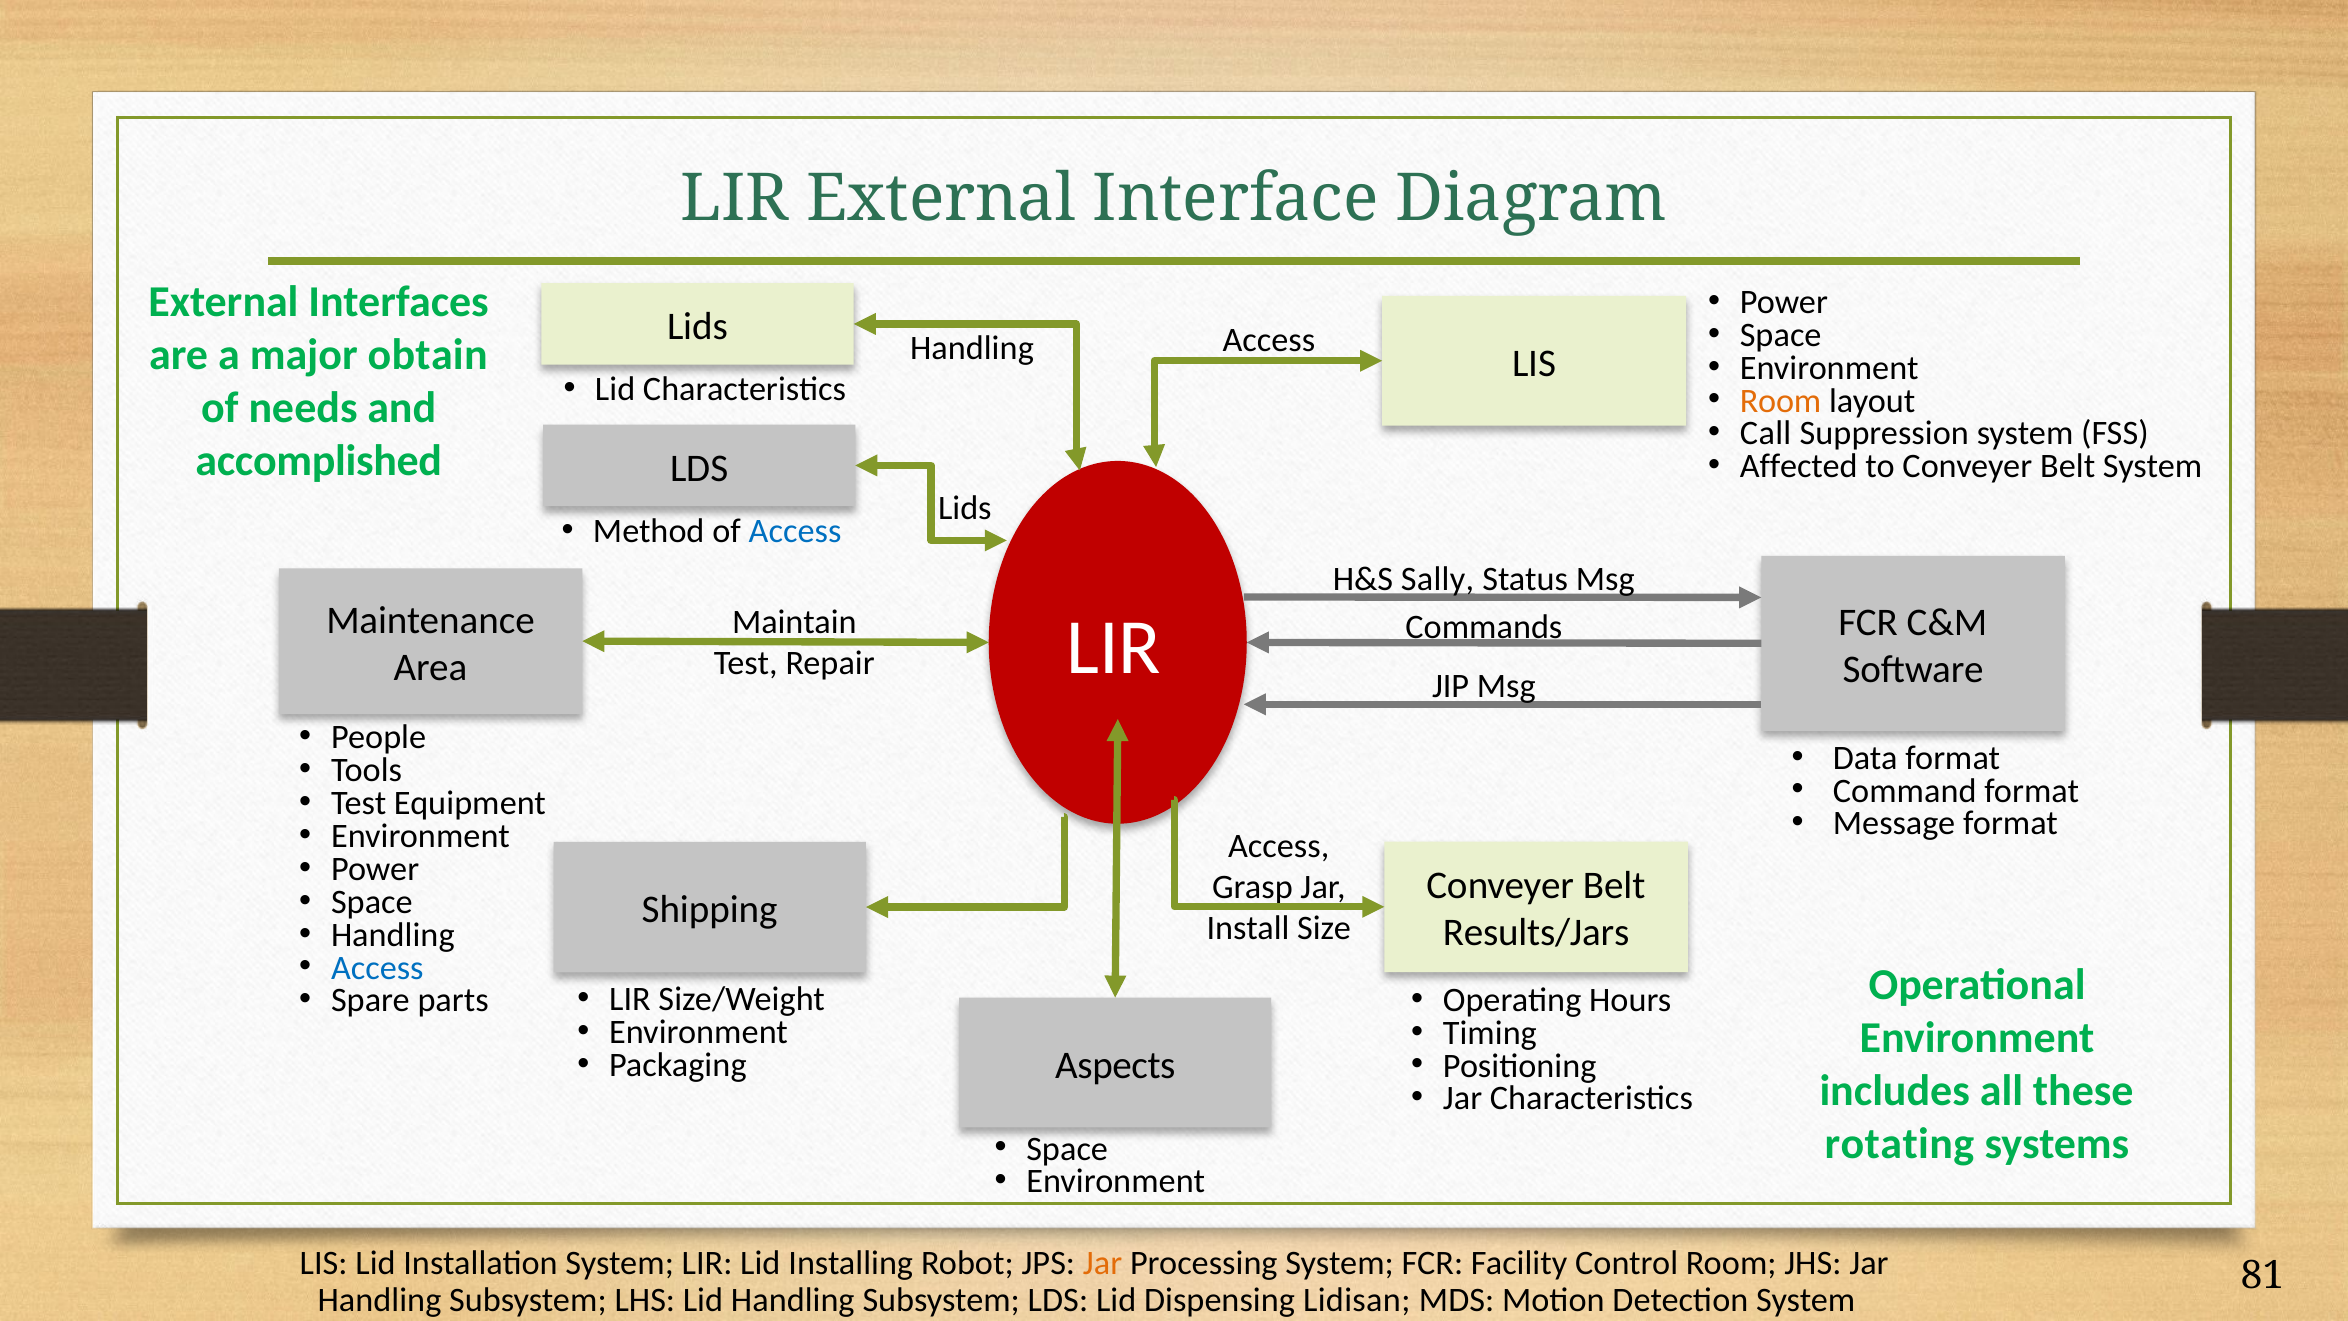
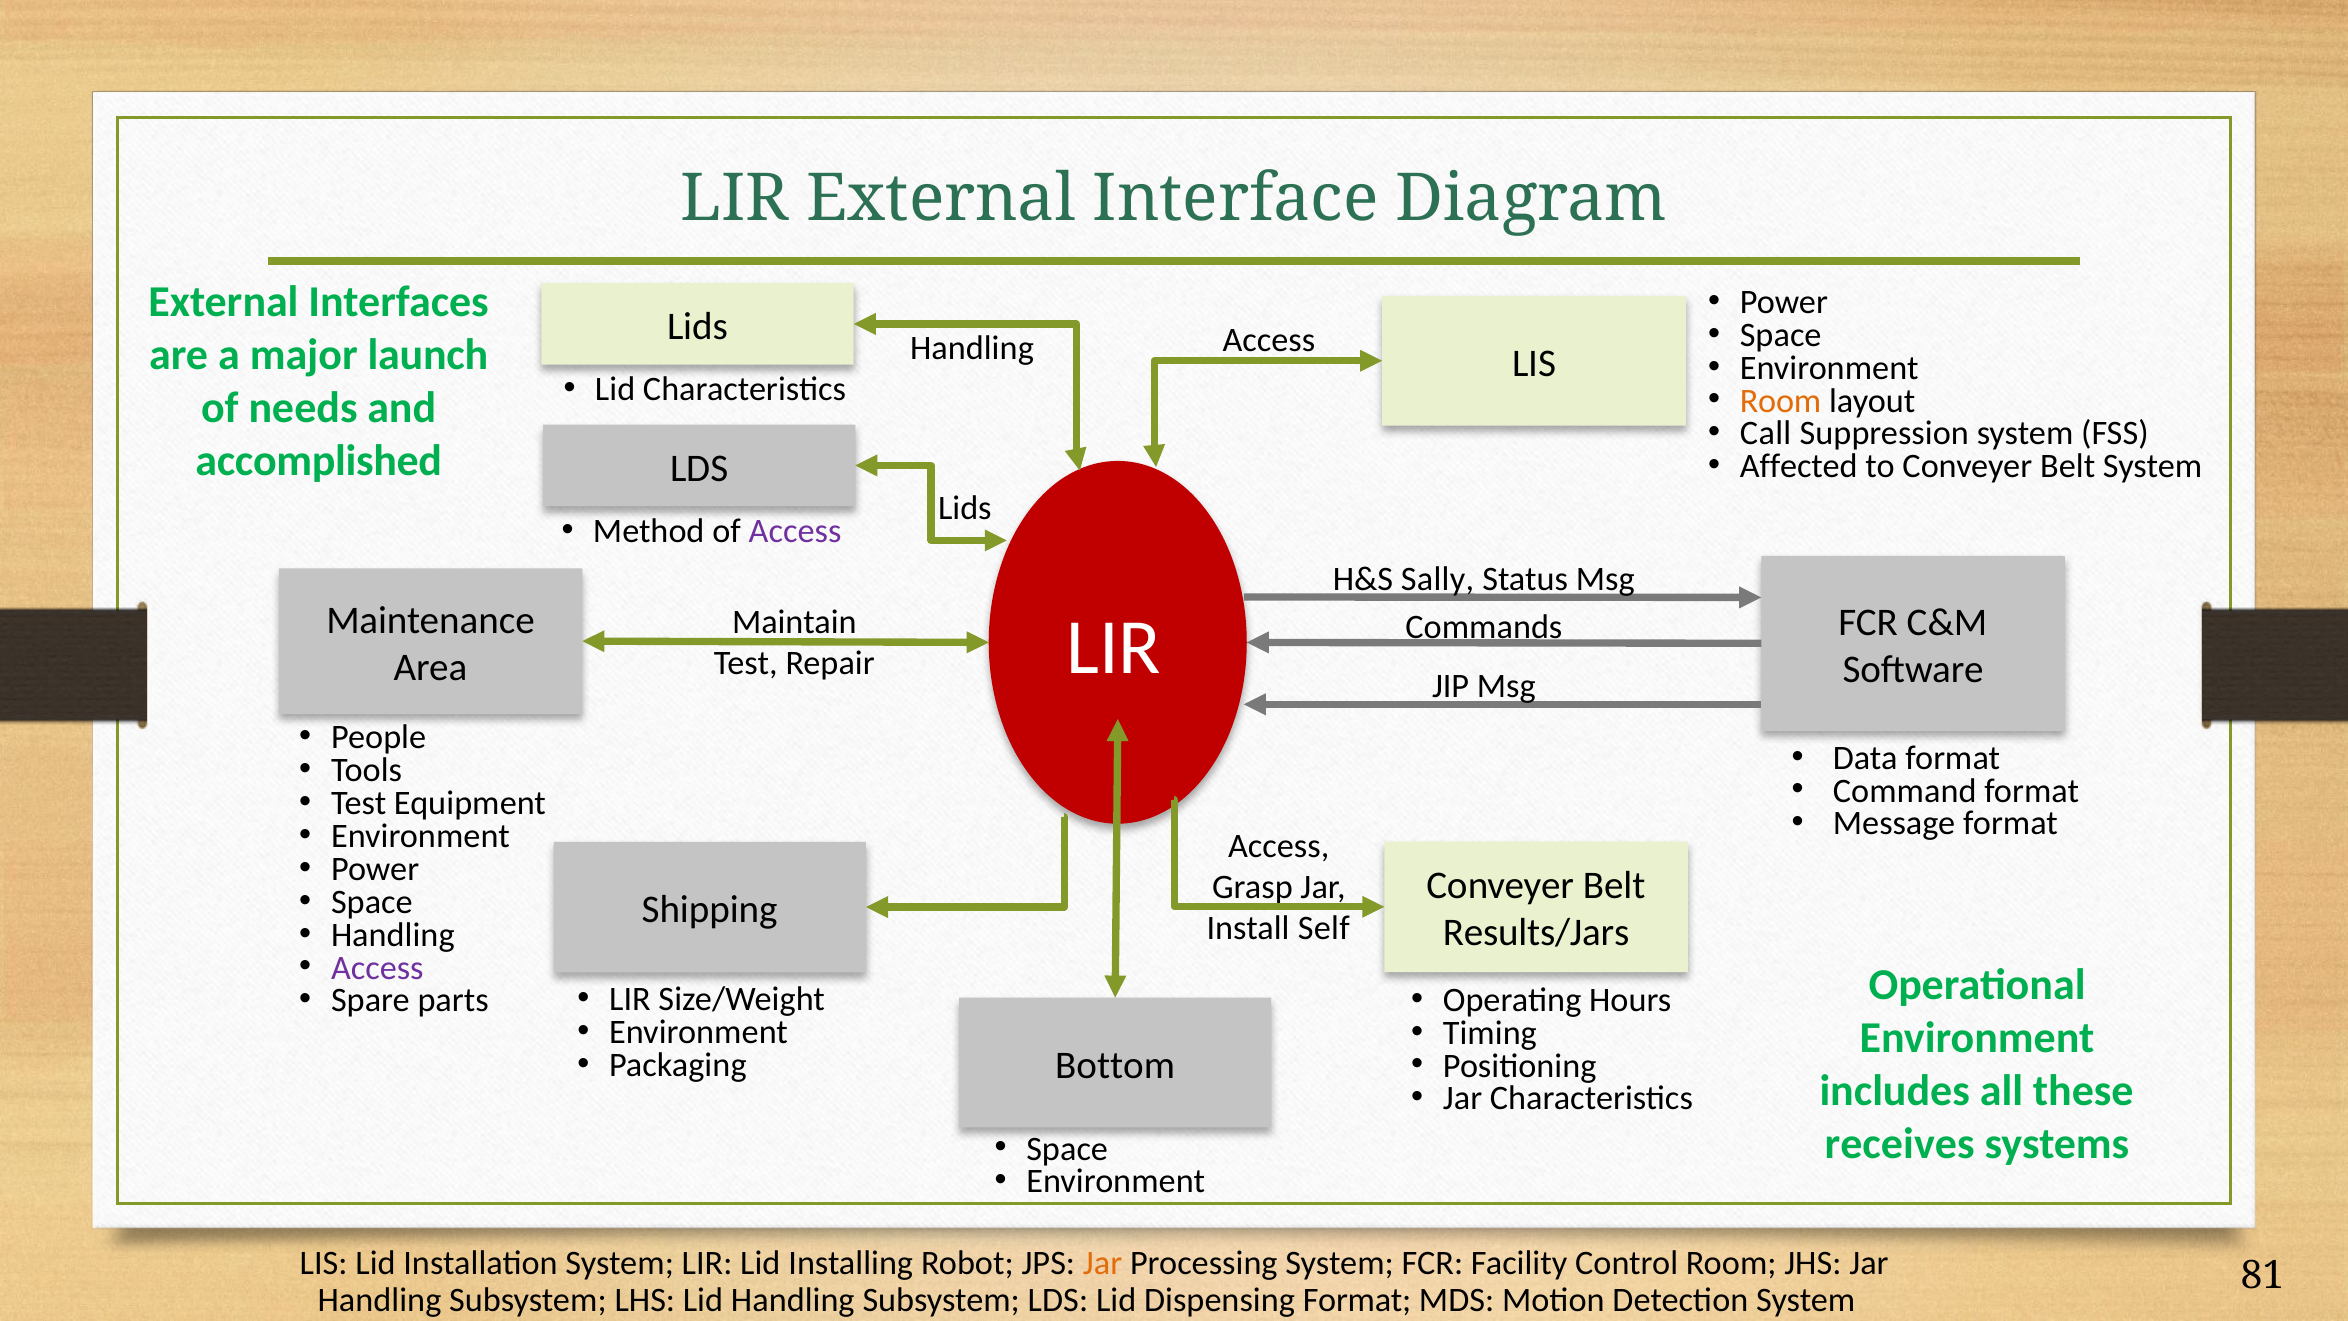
obtain: obtain -> launch (428, 355)
Access colour: blue -> purple (795, 532)
Size: Size -> Self (1324, 928)
Access colour: blue -> purple (377, 968)
Aspects: Aspects -> Bottom (1115, 1065)
rotating: rotating -> receives (1900, 1143)
Dispensing Lidisan: Lidisan -> Format (1357, 1300)
